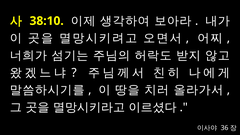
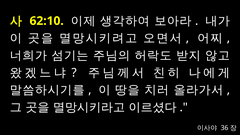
38:10: 38:10 -> 62:10 (47, 21)
